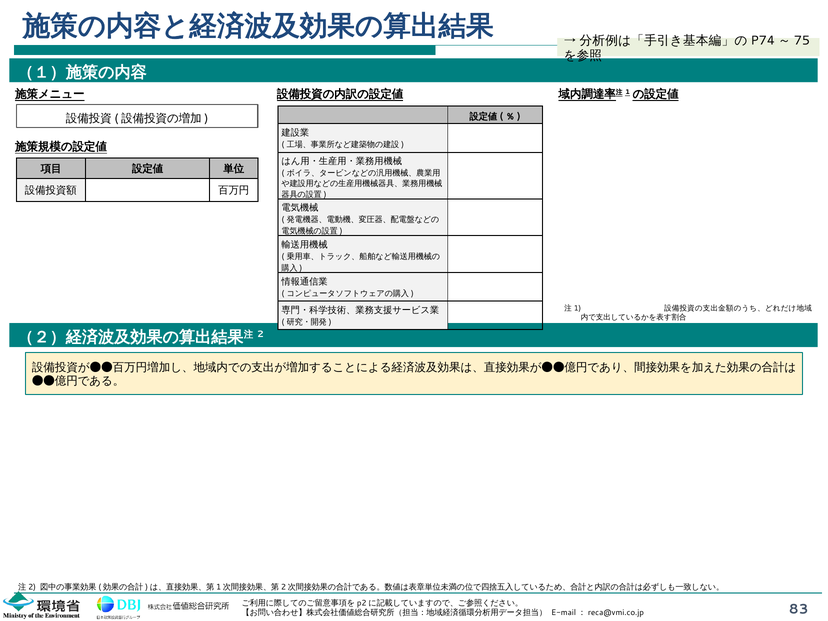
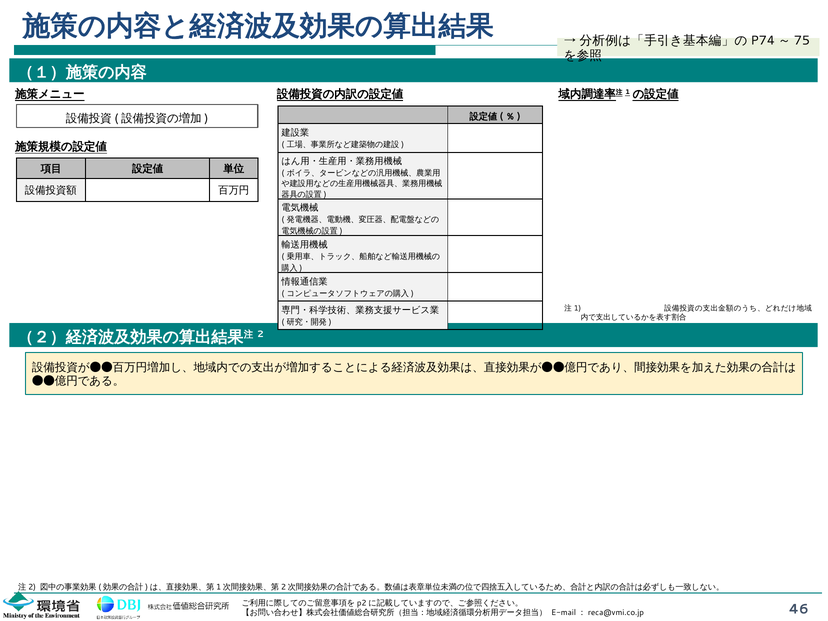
83: 83 -> 46 (799, 609)
